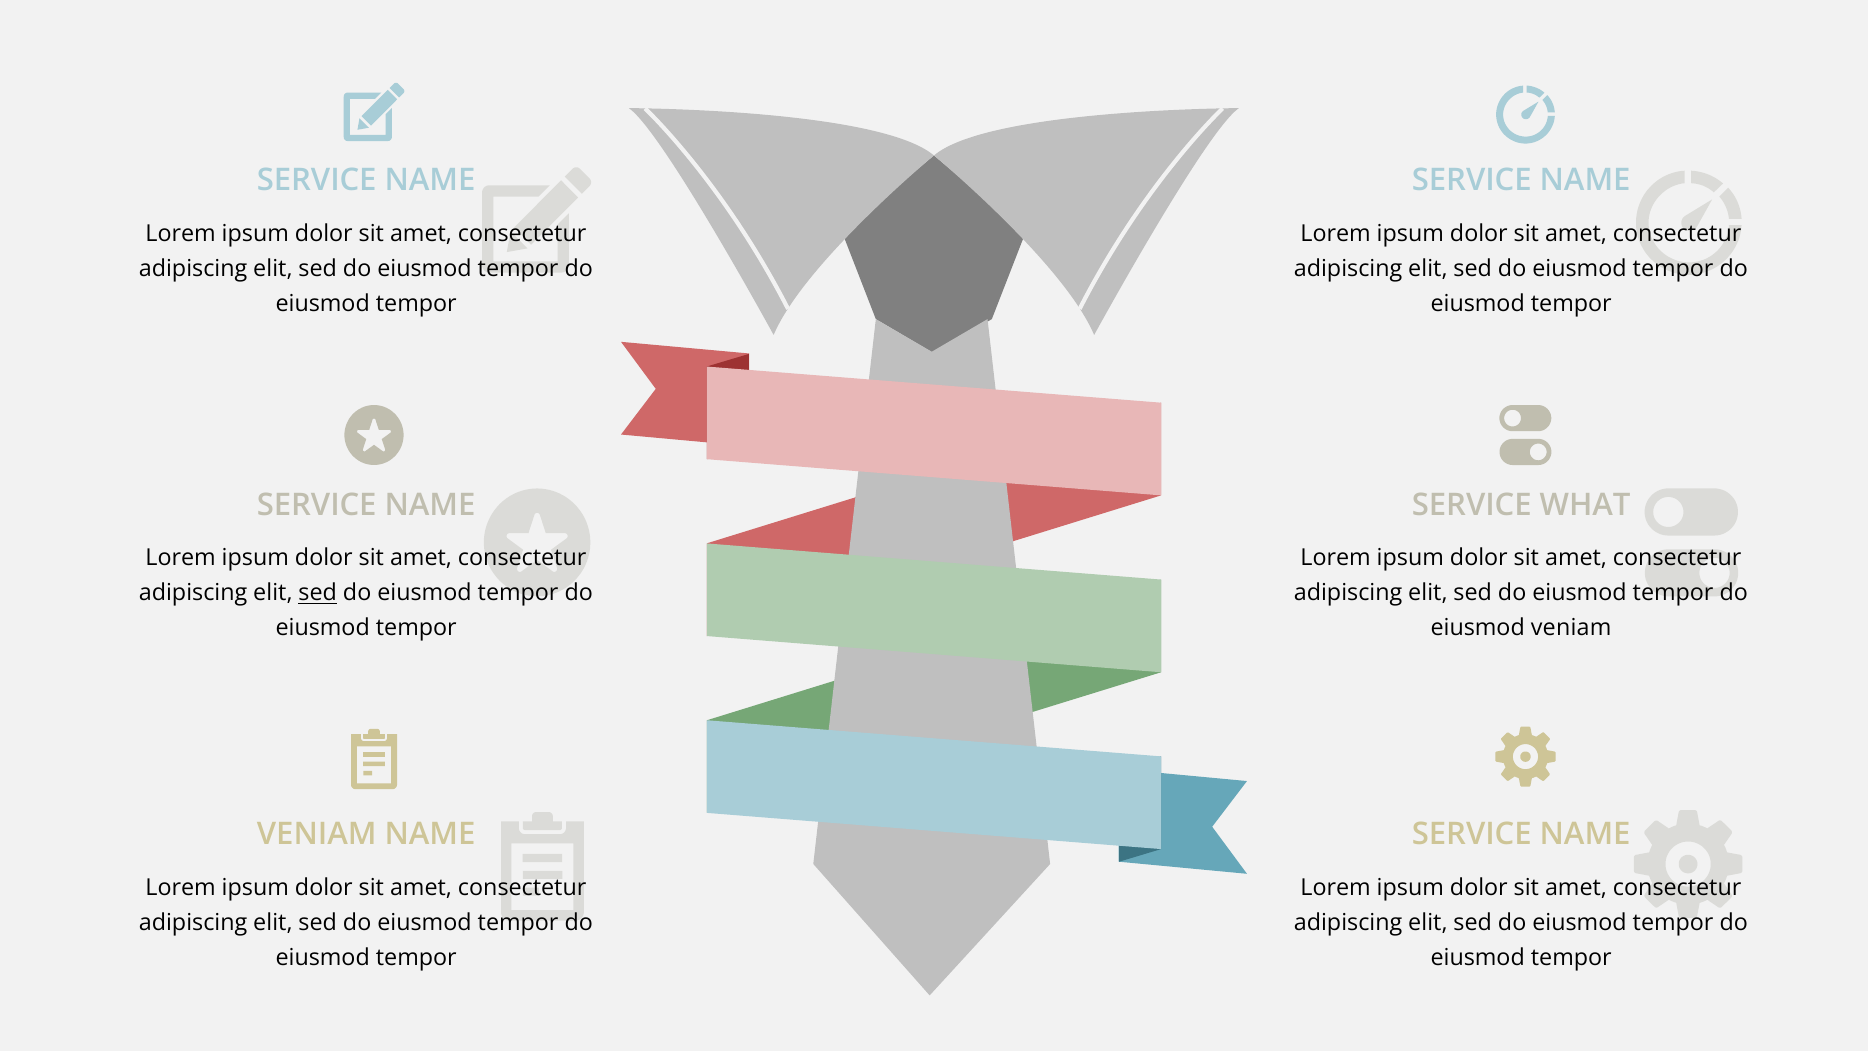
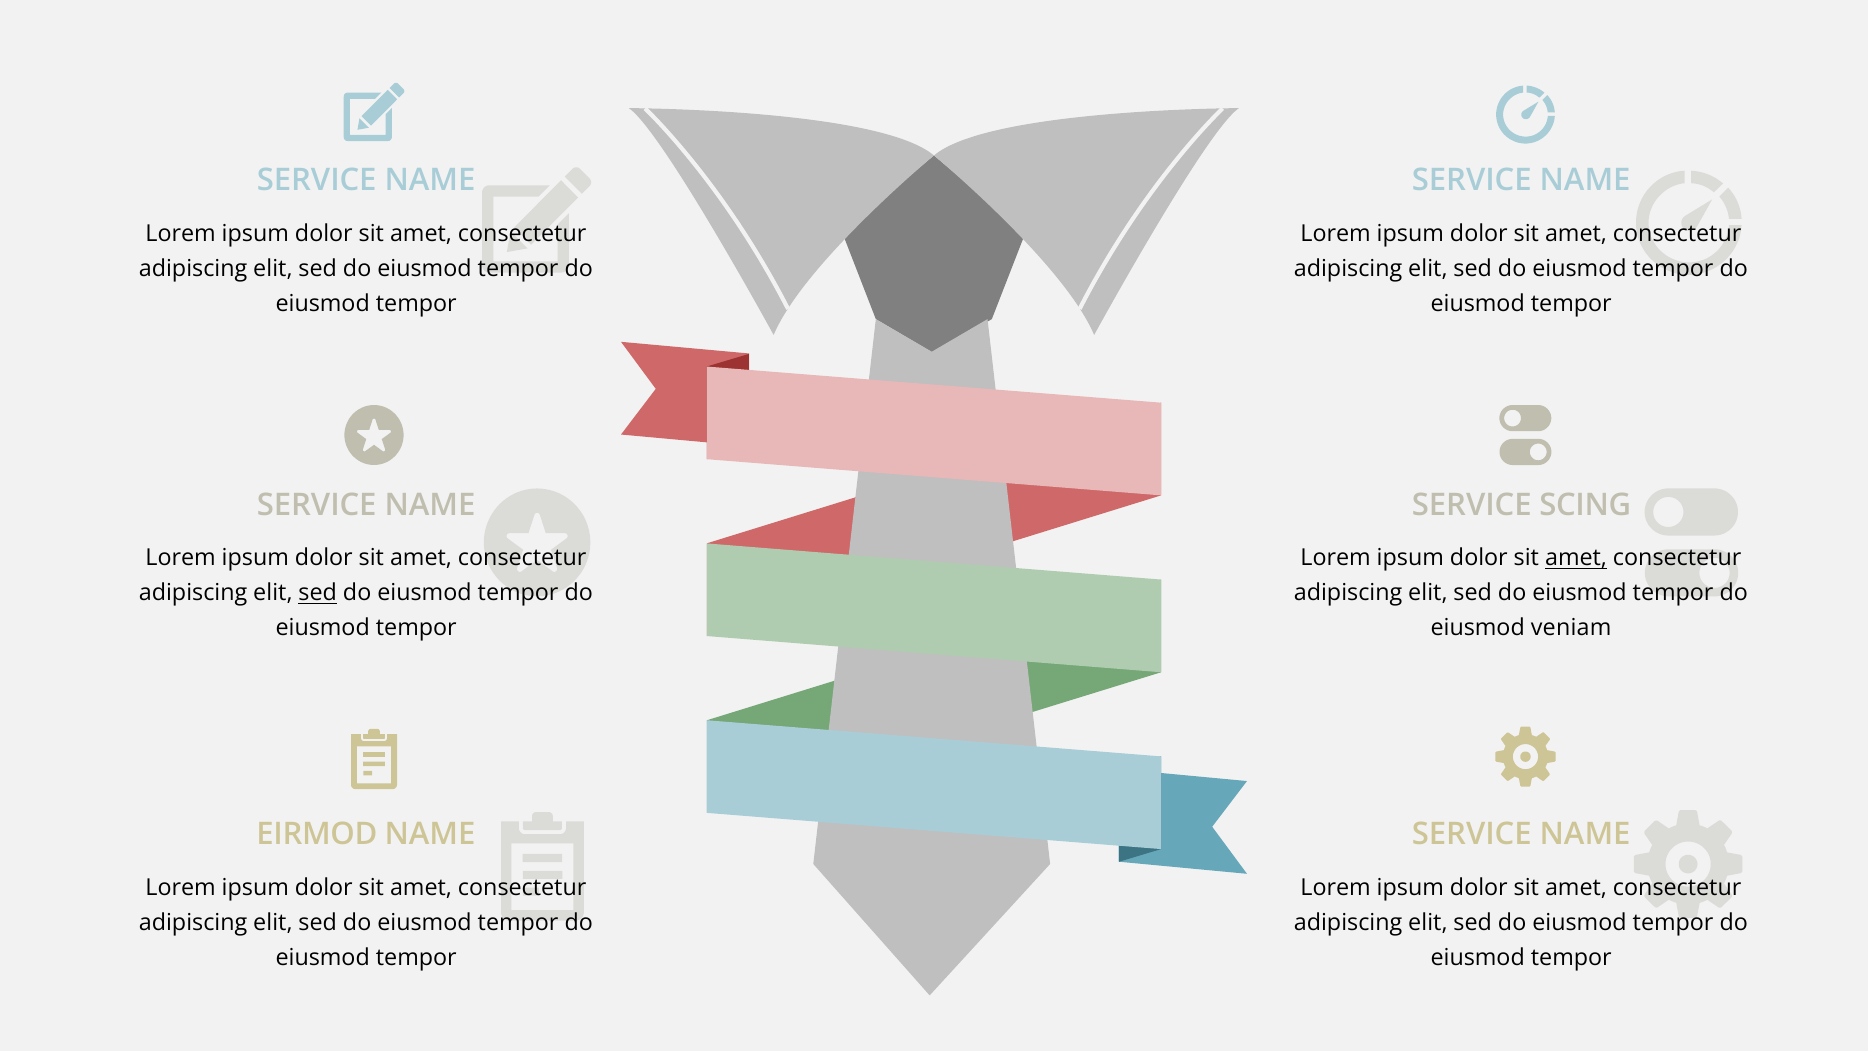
WHAT: WHAT -> SCING (1585, 505)
amet underline: none -> present (1576, 558)
VENIAM: VENIAM -> EIRMOD (317, 834)
